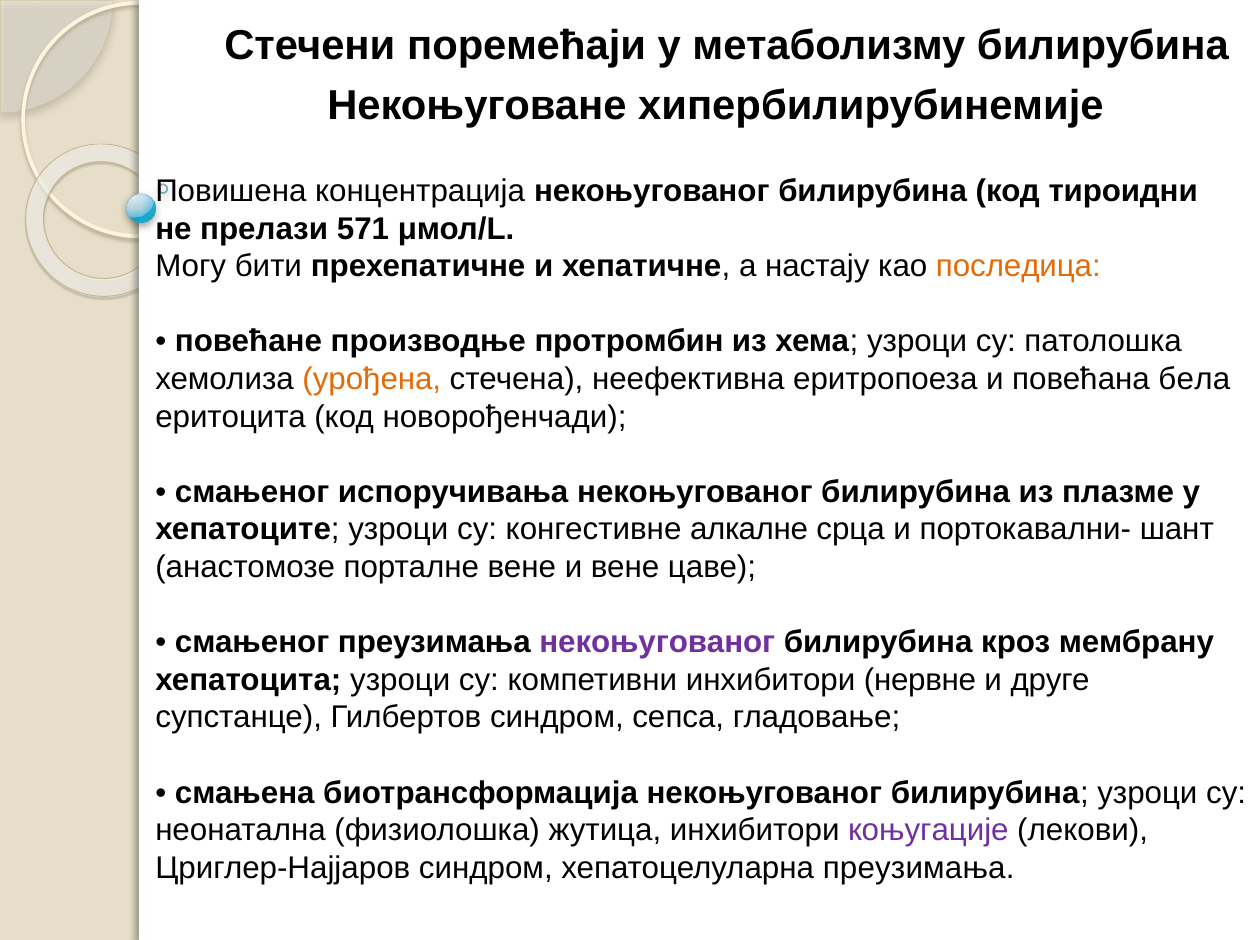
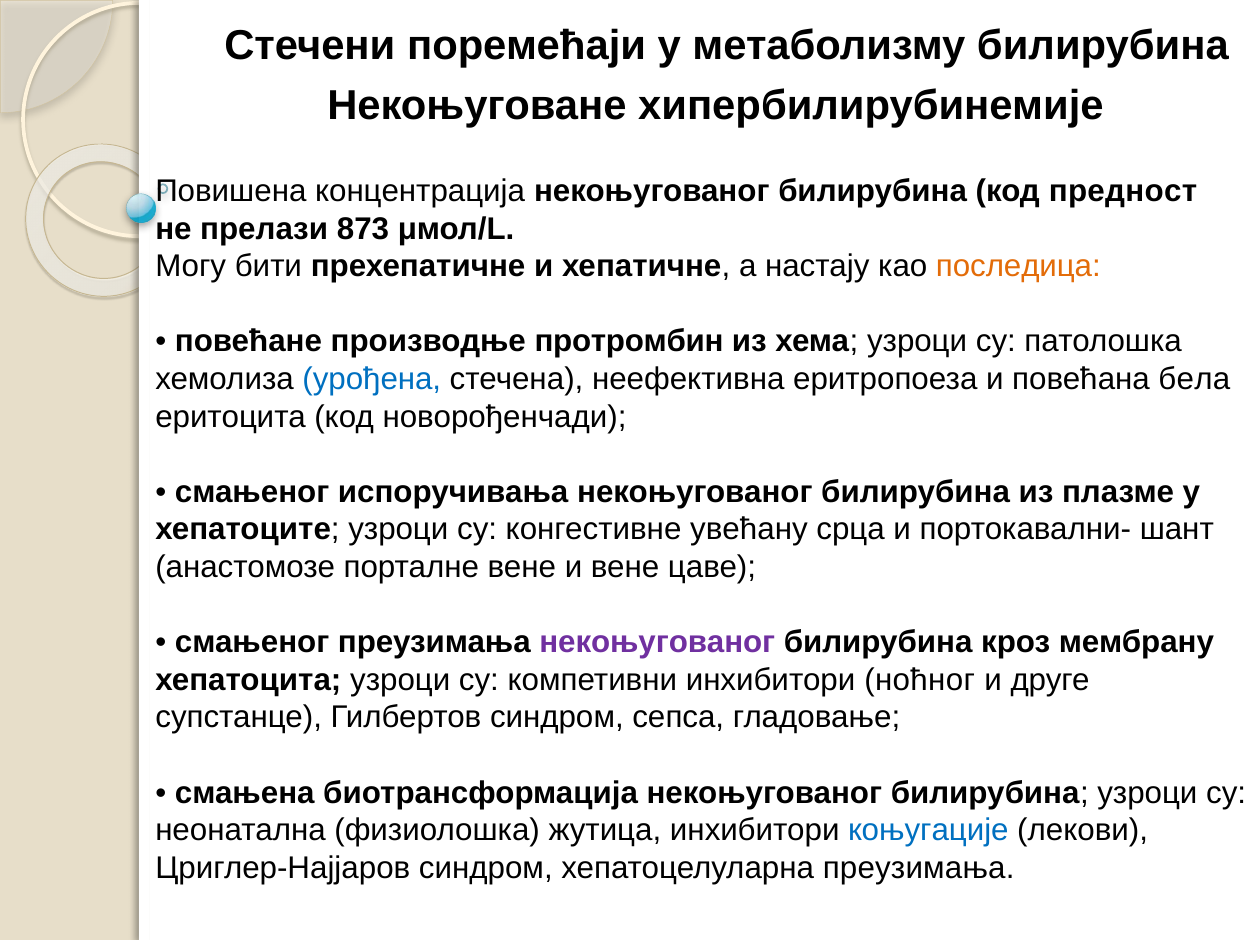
тироидни: тироидни -> предност (1123, 191)
571: 571 -> 873 (363, 229)
урођена colour: orange -> blue (372, 379)
алкалне: алкалне -> увећану (749, 529)
нервне: нервне -> ноћног (920, 680)
коњугације colour: purple -> blue (928, 830)
